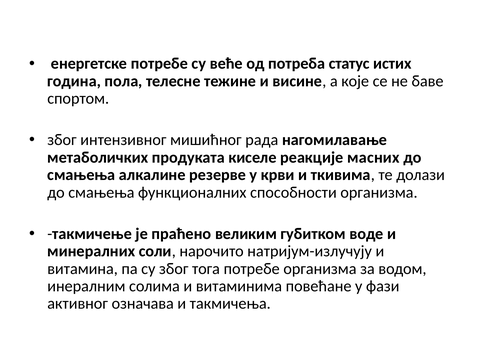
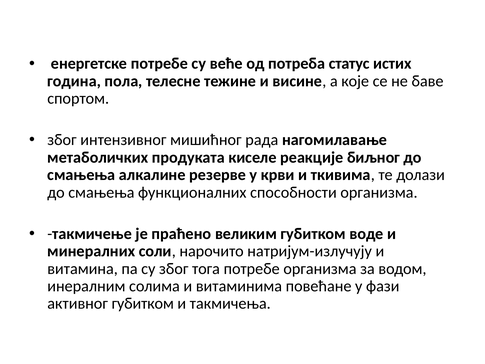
масних: масних -> биљног (374, 157)
активног означава: означава -> губитком (143, 303)
